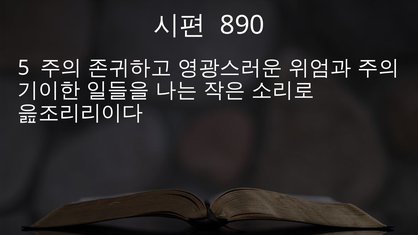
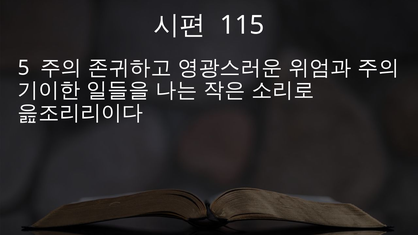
890: 890 -> 115 (242, 25)
